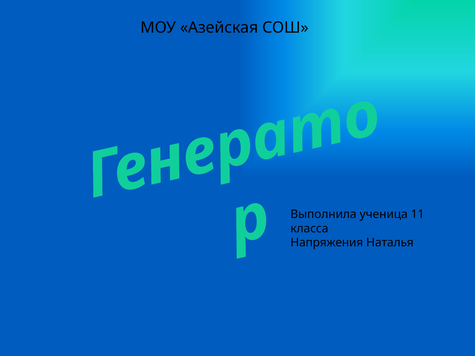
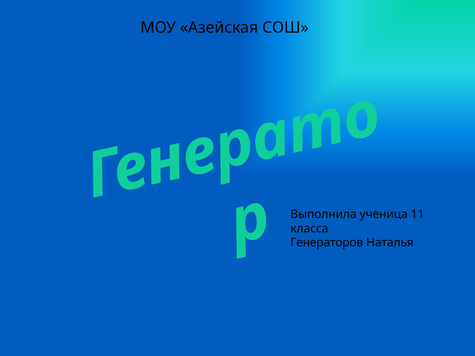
Напряжения: Напряжения -> Генераторов (327, 243)
